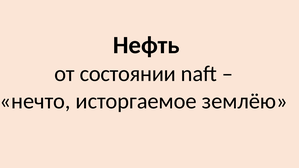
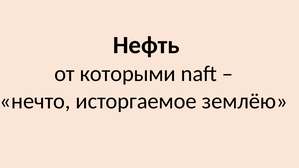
состоянии: состоянии -> которыми (128, 74)
